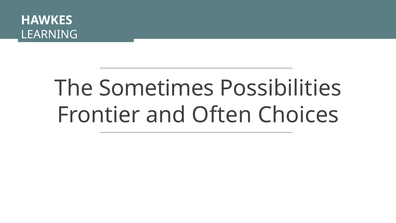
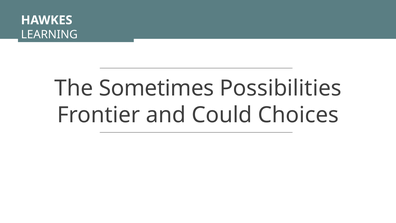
Often: Often -> Could (222, 115)
